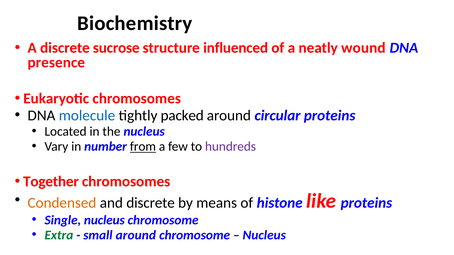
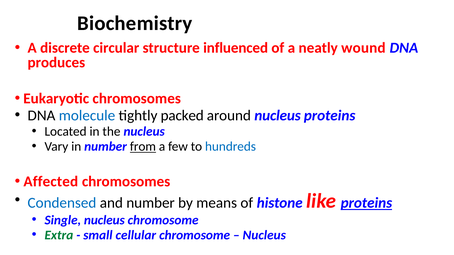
sucrose: sucrose -> circular (116, 48)
presence: presence -> produces (56, 63)
around circular: circular -> nucleus (278, 116)
hundreds colour: purple -> blue (231, 147)
Together: Together -> Affected (51, 182)
Condensed colour: orange -> blue (62, 203)
and discrete: discrete -> number (151, 203)
proteins underline: none -> present (366, 203)
small around: around -> cellular (136, 235)
